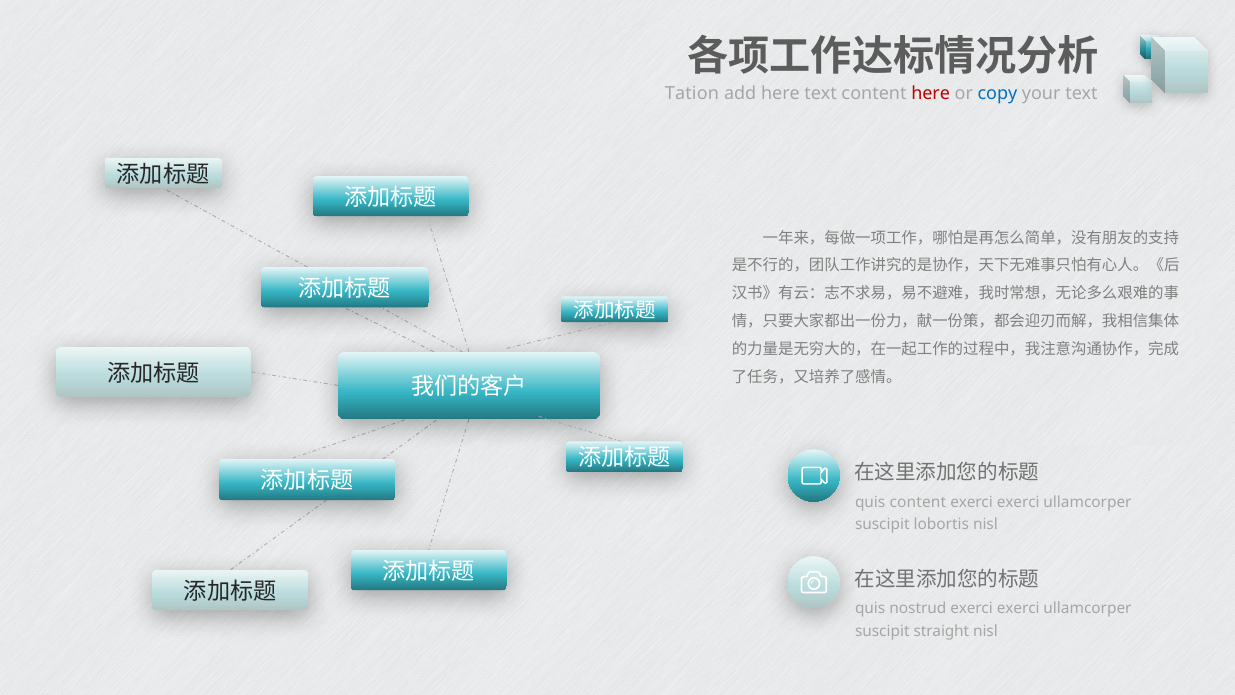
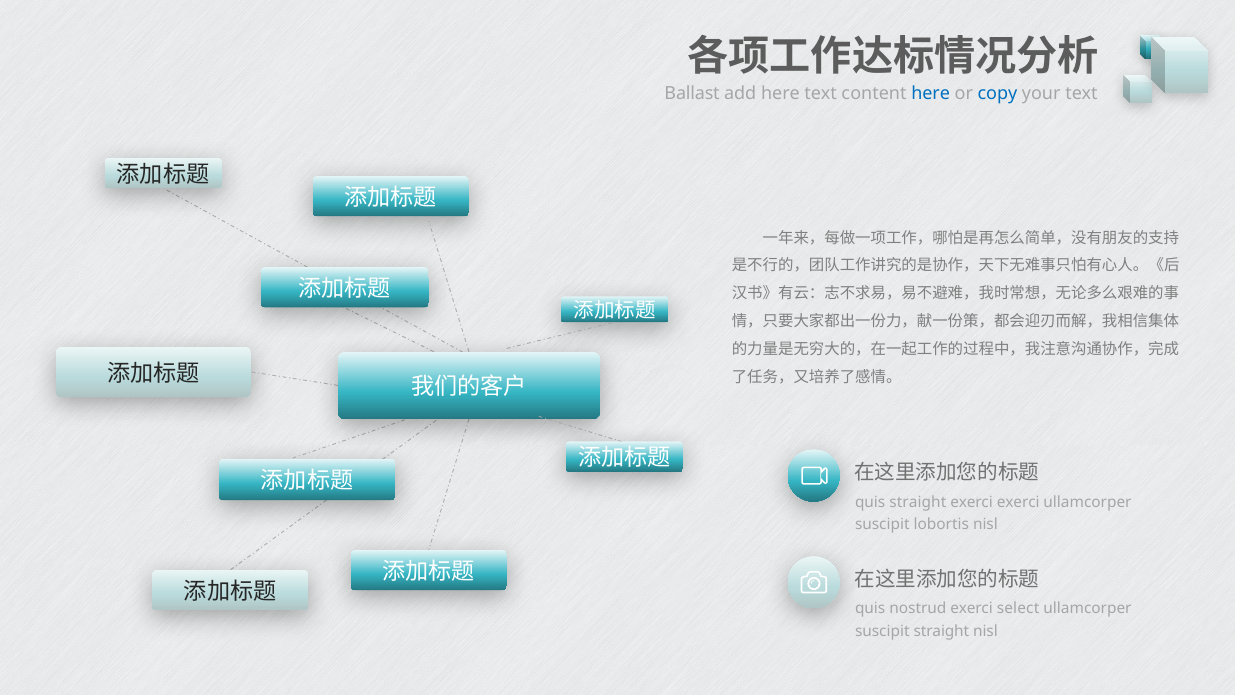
Tation: Tation -> Ballast (692, 93)
here colour: red -> blue (931, 93)
content: content -> straight (918, 502)
nostrud exerci exerci: exerci -> select (1018, 609)
